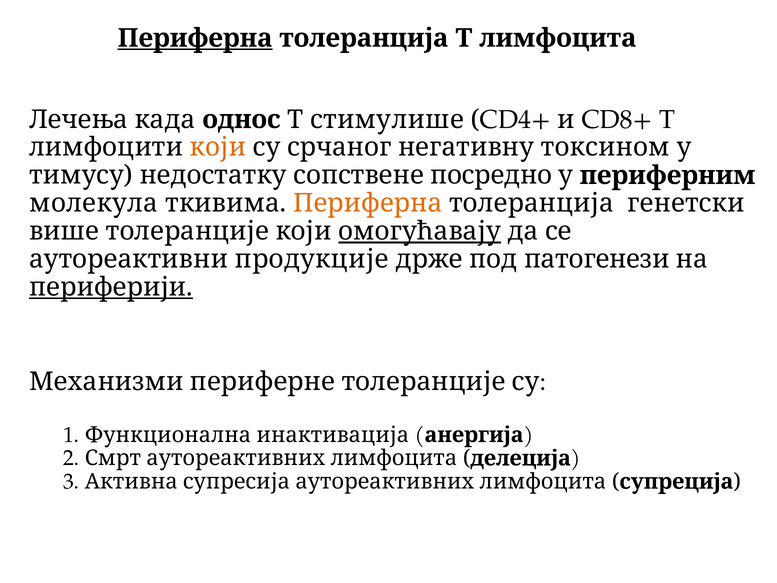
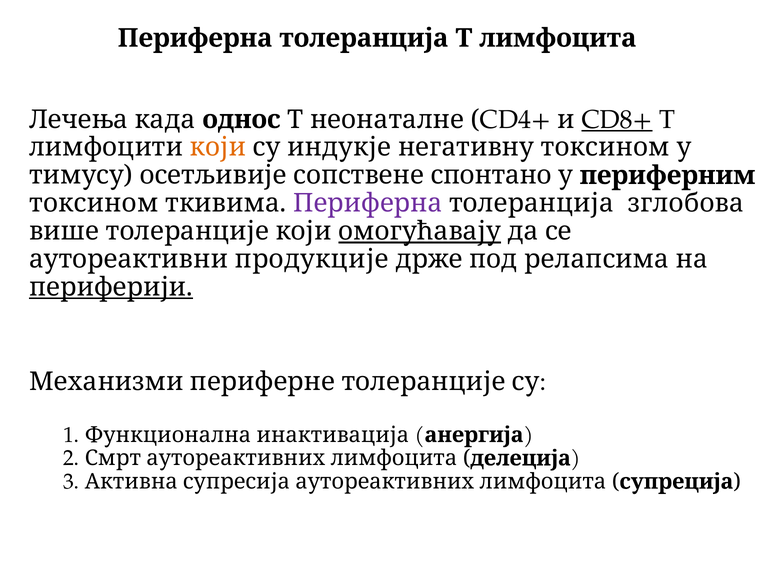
Периферна underline: present -> none (195, 38)
стимулише: стимулише -> неонаталне (387, 119)
CD8+ underline: none -> present (617, 119)
срчаног: срчаног -> индукје (339, 147)
недостатку: недостатку -> осетљивије (213, 175)
посредно: посредно -> спонтано (491, 175)
молекула: молекула -> токсином (94, 203)
Периферна colour: orange -> purple (368, 203)
генетски: генетски -> зглобова (686, 203)
патогенези: патогенези -> релапсима (597, 259)
